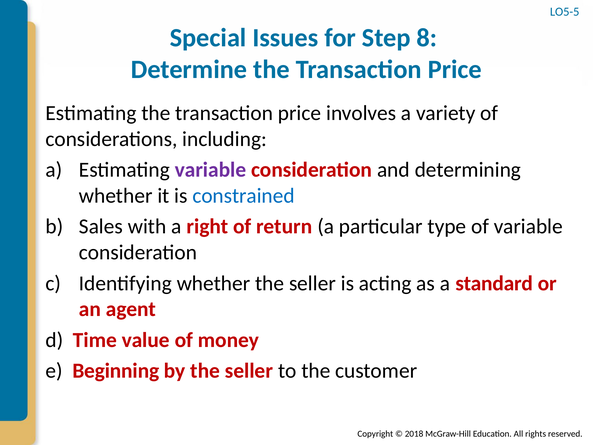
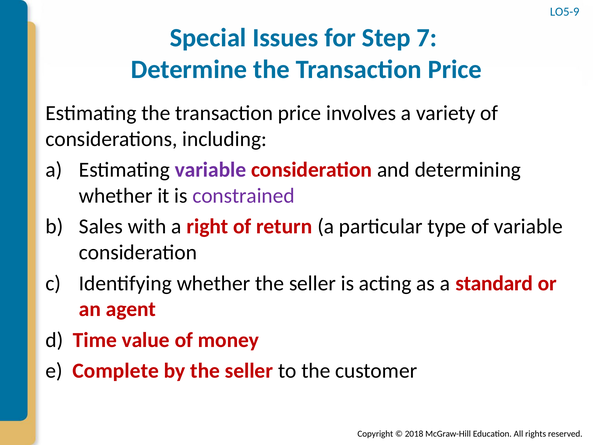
LO5-5: LO5-5 -> LO5-9 (565, 12)
8: 8 -> 7 (427, 38)
constrained colour: blue -> purple (244, 196)
Beginning: Beginning -> Complete (116, 371)
